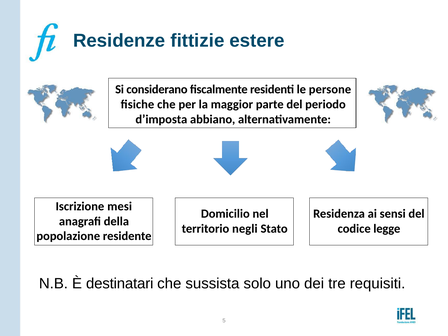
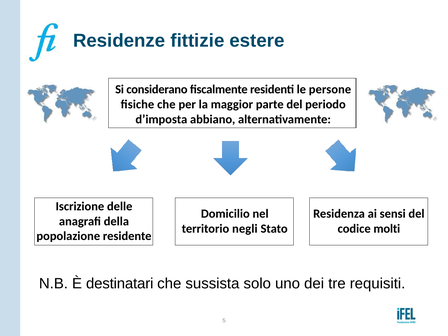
mesi: mesi -> delle (120, 206)
legge: legge -> molti (387, 229)
